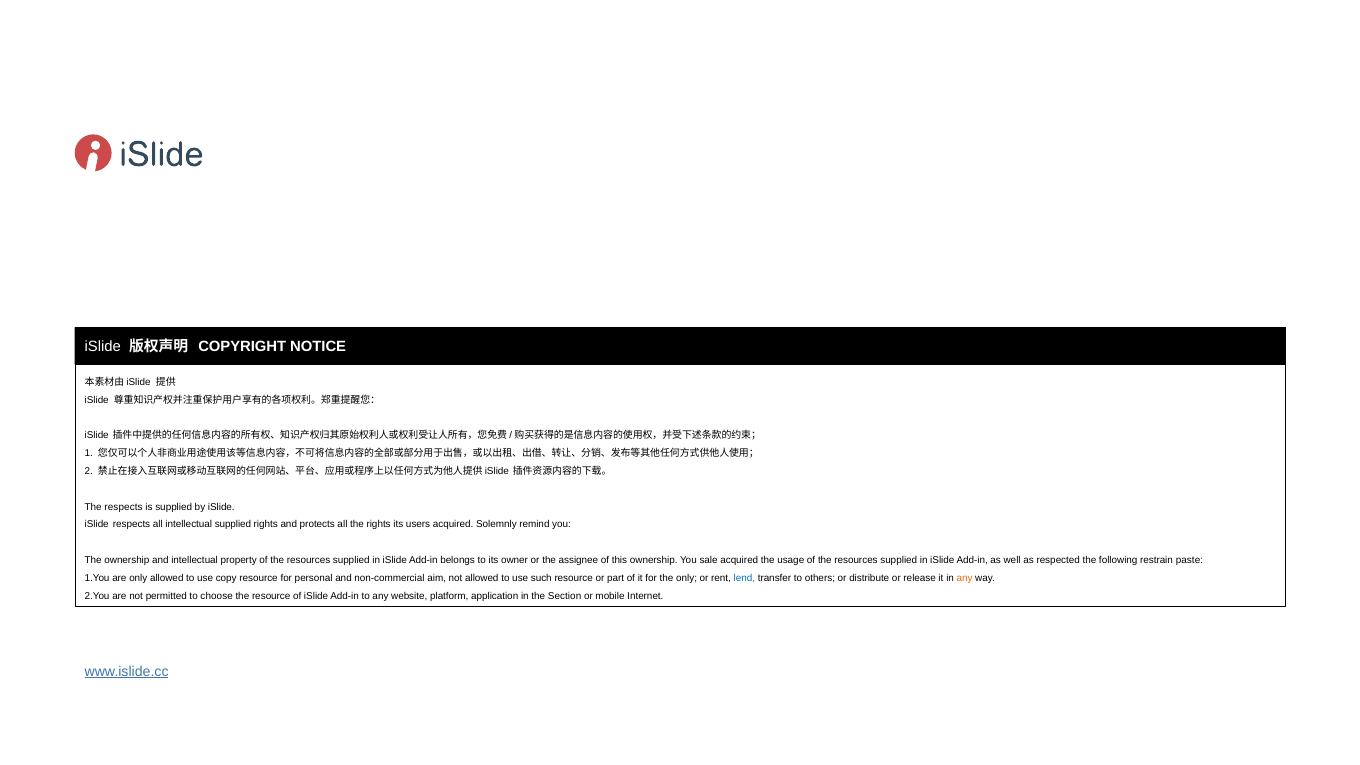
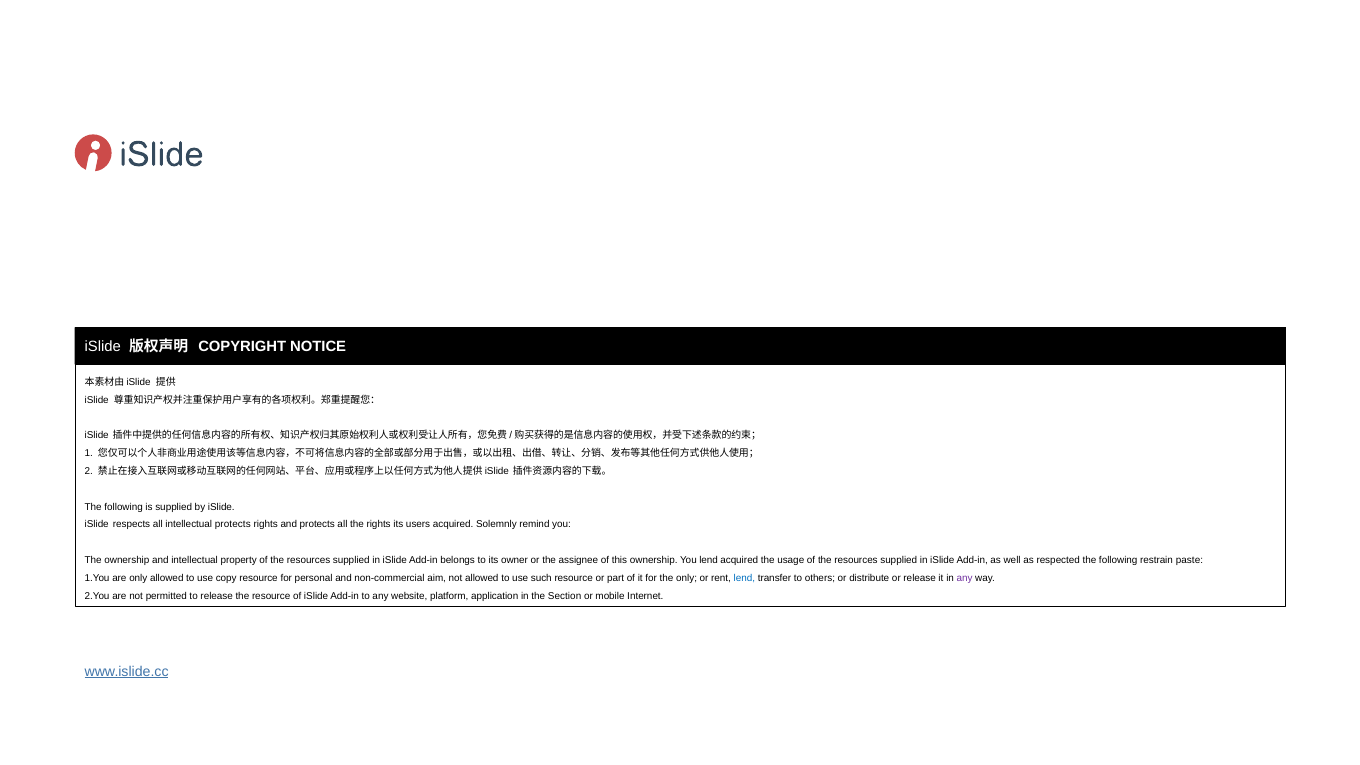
respects: respects -> following (124, 507)
intellectual supplied: supplied -> protects (233, 525)
You sale: sale -> lend (709, 560)
any colour: orange -> purple (965, 578)
to choose: choose -> release (217, 596)
